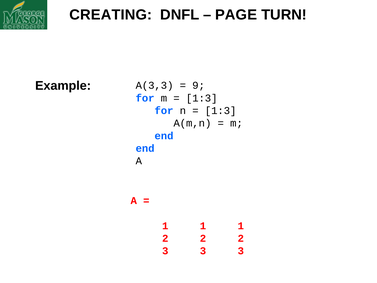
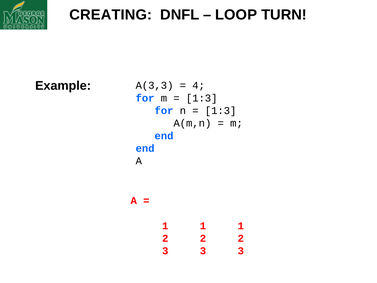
PAGE: PAGE -> LOOP (236, 15)
9: 9 -> 4 (199, 85)
